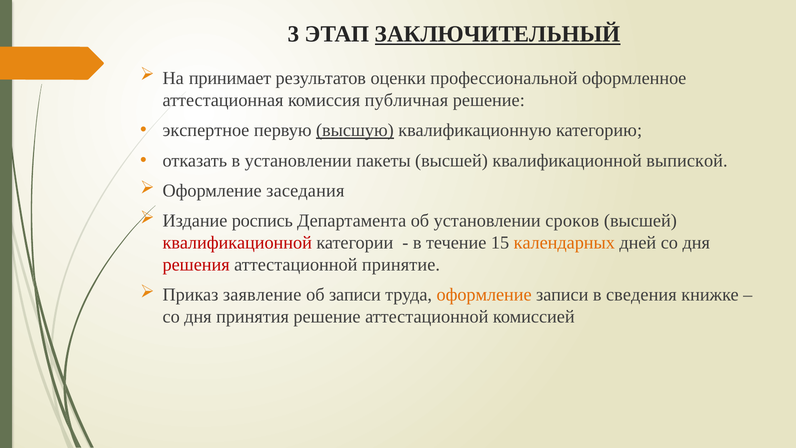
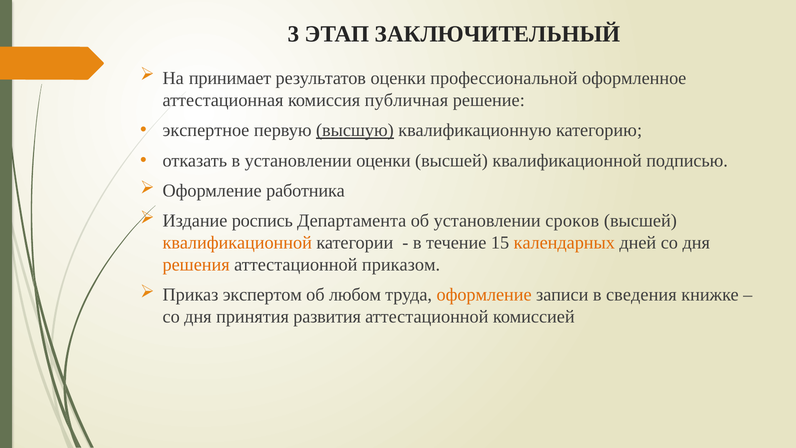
ЗАКЛЮЧИТЕЛЬНЫЙ underline: present -> none (498, 34)
установлении пакеты: пакеты -> оценки (383, 160)
выпиской: выпиской -> подписью (687, 160)
заседания: заседания -> работника (305, 191)
квалификационной colour: red -> orange (237, 243)
решения colour: red -> orange (196, 265)
принятие: принятие -> приказом (401, 265)
заявление: заявление -> экспертом (262, 295)
об записи: записи -> любом (355, 295)
принятия решение: решение -> развития (327, 317)
